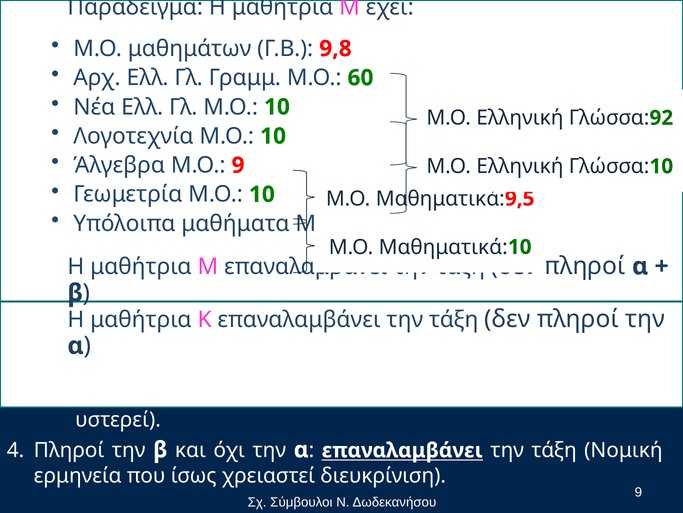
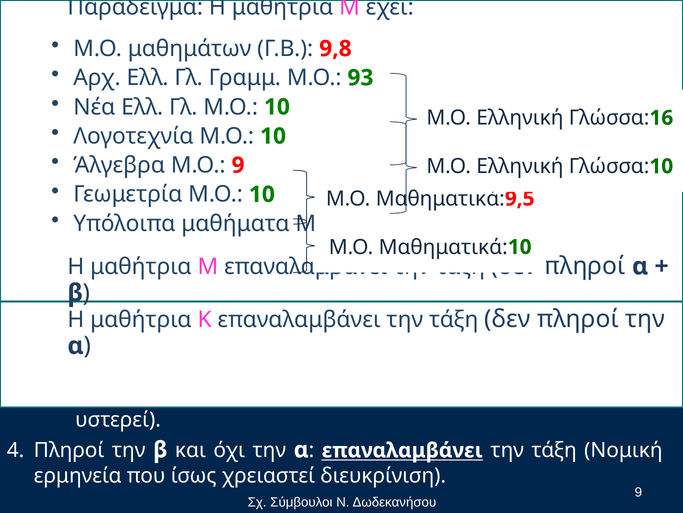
60: 60 -> 93 (360, 78)
92: 92 -> 16 (661, 118)
